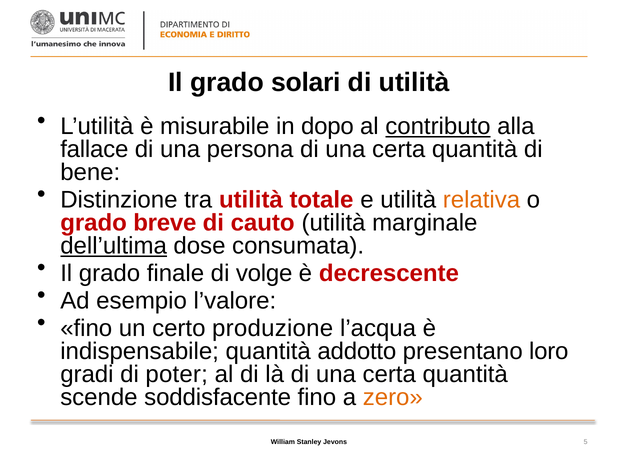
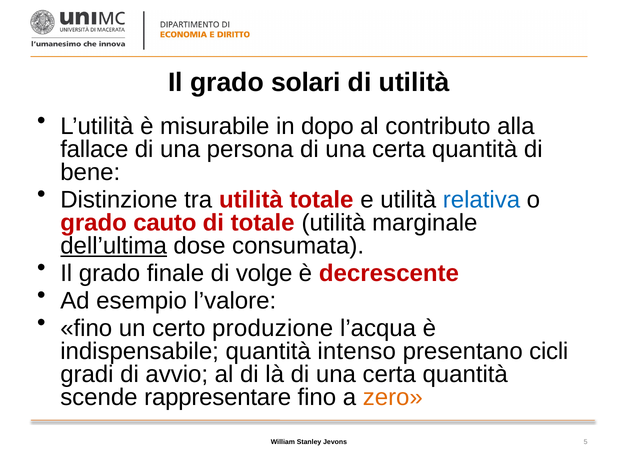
contributo underline: present -> none (438, 126)
relativa colour: orange -> blue (481, 200)
breve: breve -> cauto (165, 223)
di cauto: cauto -> totale (263, 223)
addotto: addotto -> intenso (357, 352)
loro: loro -> cicli (549, 352)
poter: poter -> avvio (177, 375)
soddisfacente: soddisfacente -> rappresentare (218, 398)
